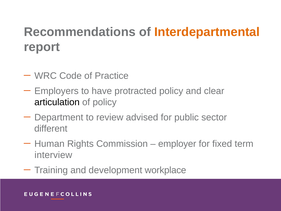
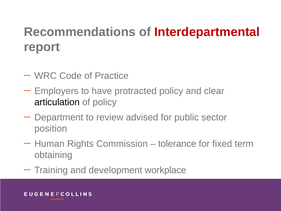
Interdepartmental colour: orange -> red (207, 32)
different: different -> position (51, 128)
employer: employer -> tolerance (177, 144)
interview: interview -> obtaining (53, 155)
